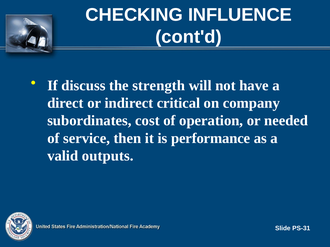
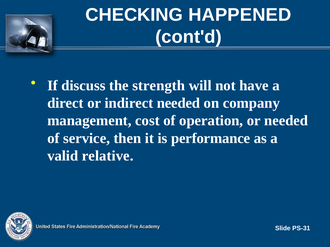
INFLUENCE: INFLUENCE -> HAPPENED (240, 15)
indirect critical: critical -> needed (178, 103)
subordinates: subordinates -> management (89, 121)
outputs: outputs -> relative (108, 156)
